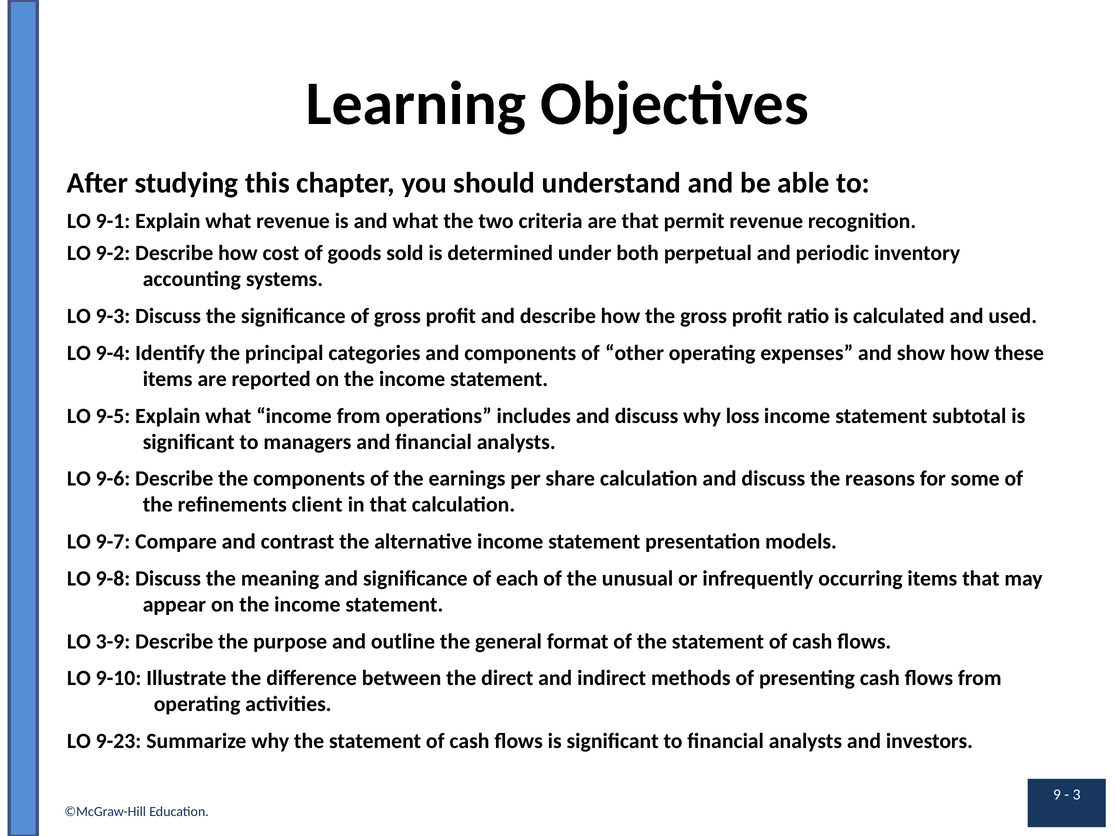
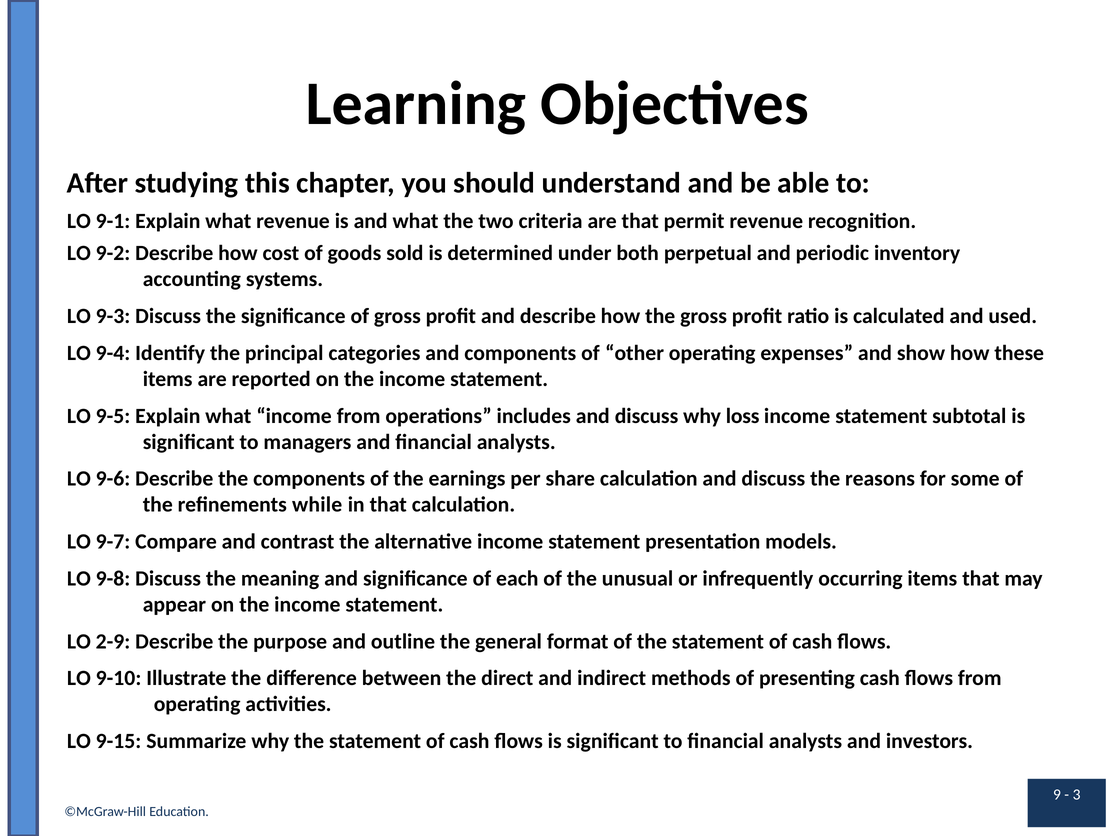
client: client -> while (317, 505)
3-9: 3-9 -> 2-9 (113, 642)
9-23: 9-23 -> 9-15 (119, 741)
